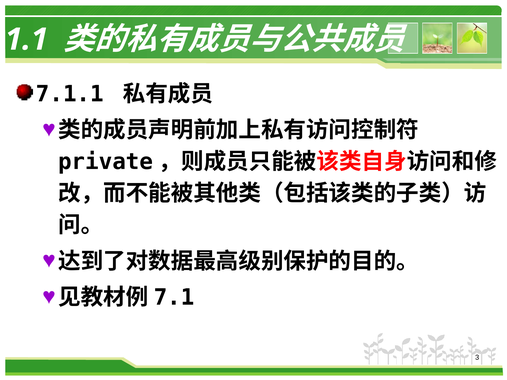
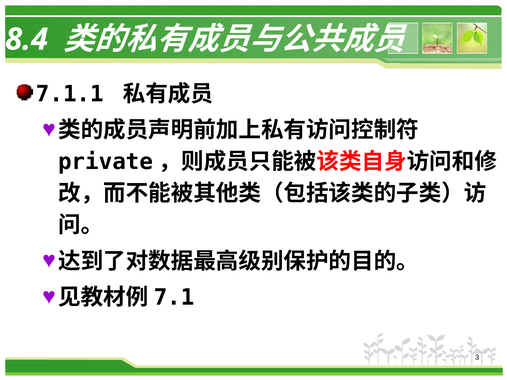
1.1: 1.1 -> 8.4 (27, 39)
